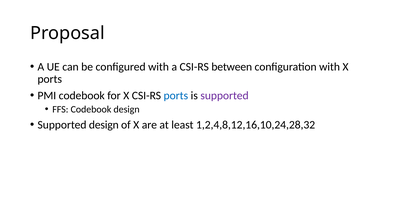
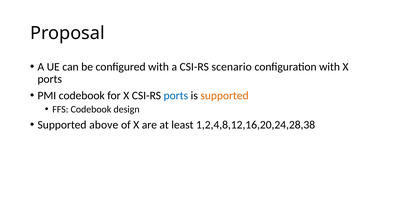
between: between -> scenario (232, 67)
supported colour: purple -> orange (225, 96)
Supported design: design -> above (104, 125)
1,2,4,8,12,16,10,24,28,32: 1,2,4,8,12,16,10,24,28,32 -> 1,2,4,8,12,16,20,24,28,38 (256, 125)
